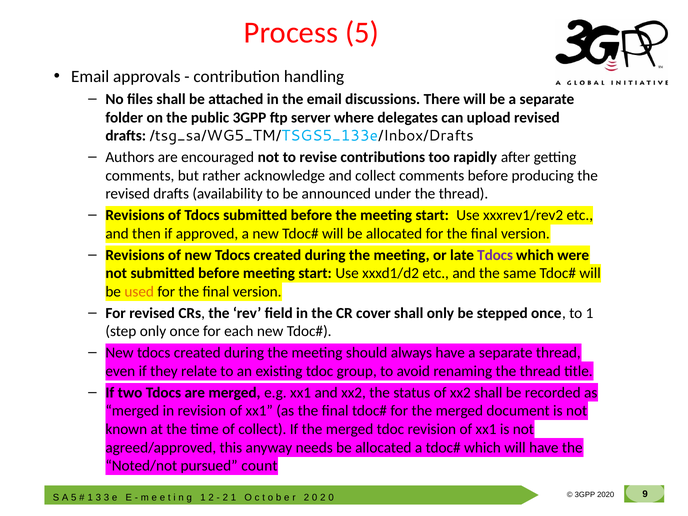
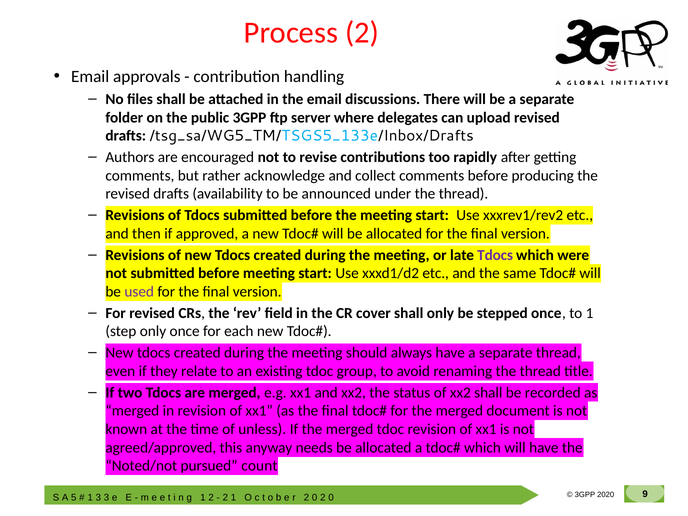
Process 5: 5 -> 2 (362, 33)
used colour: orange -> purple (139, 292)
of collect: collect -> unless (262, 429)
